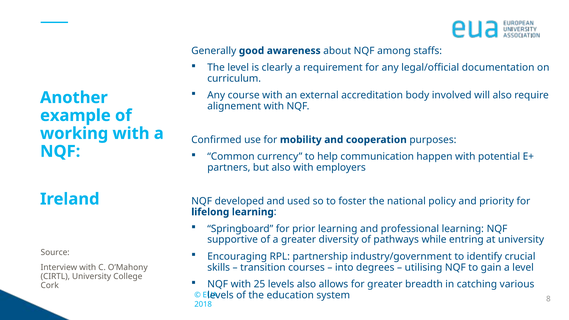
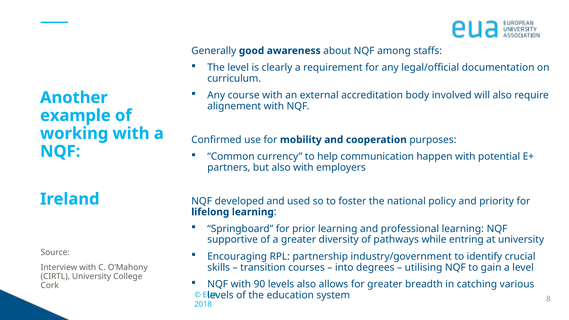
25: 25 -> 90 (259, 284)
